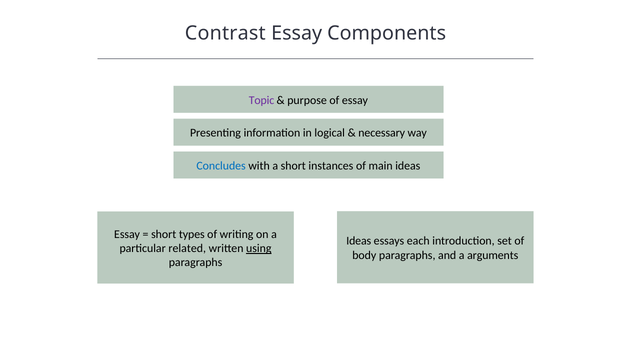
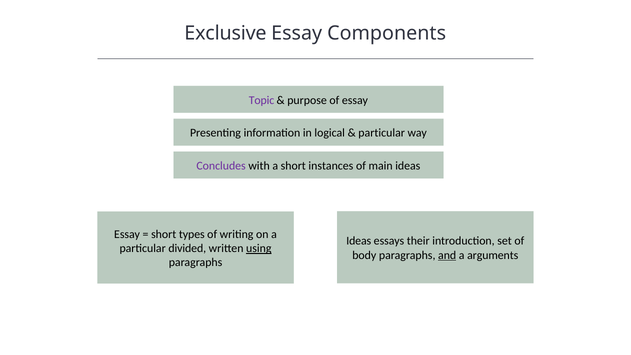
Contrast: Contrast -> Exclusive (225, 33)
necessary: necessary -> particular (382, 133)
Concludes colour: blue -> purple (221, 166)
each: each -> their (418, 241)
related: related -> divided (187, 248)
and underline: none -> present (447, 255)
